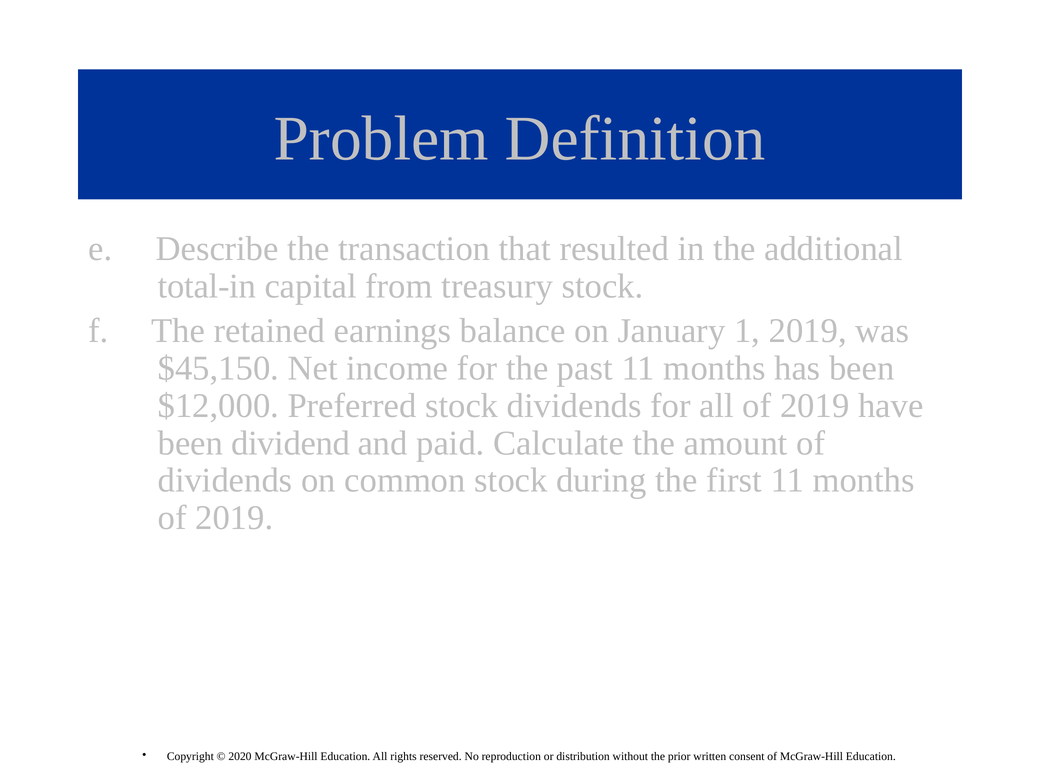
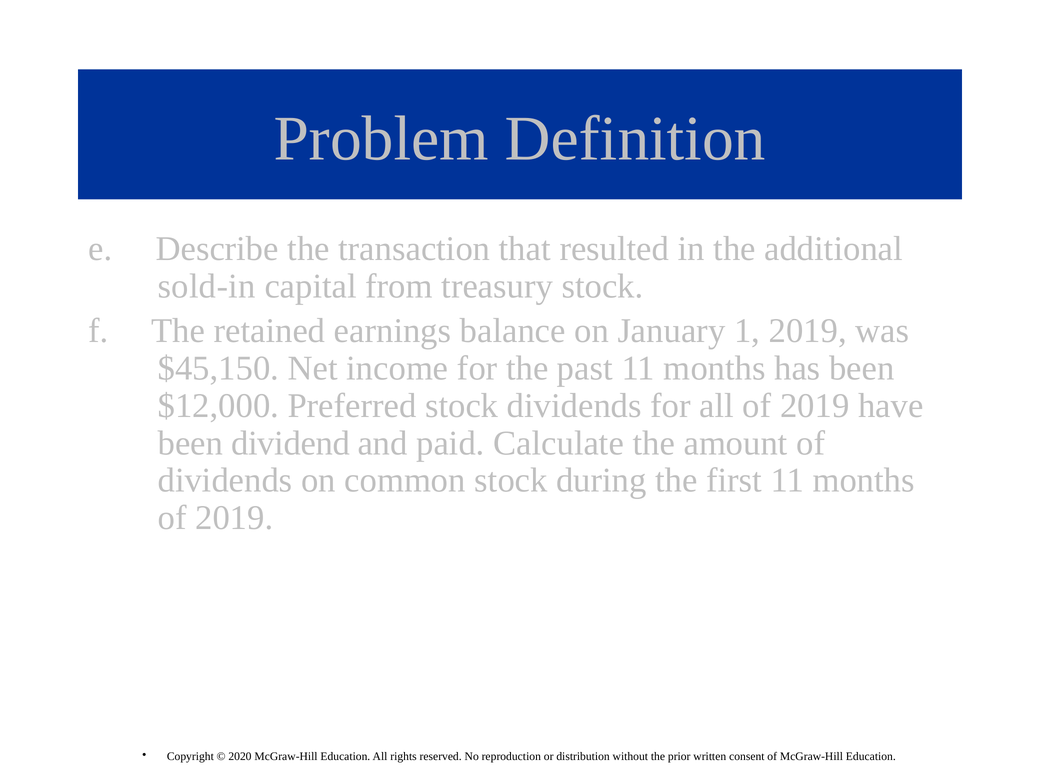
total-in: total-in -> sold-in (207, 286)
